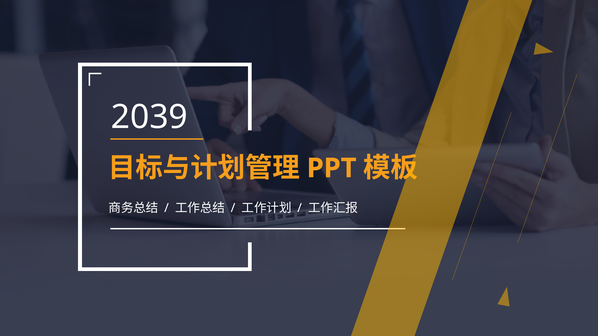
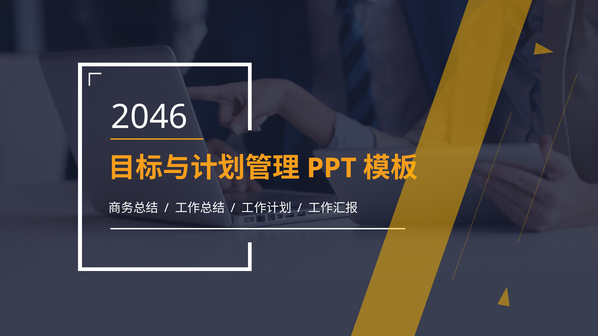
2039: 2039 -> 2046 (149, 117)
